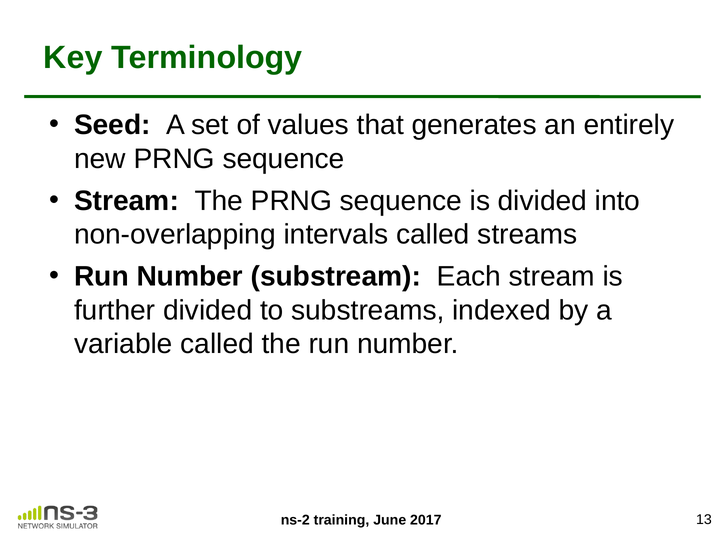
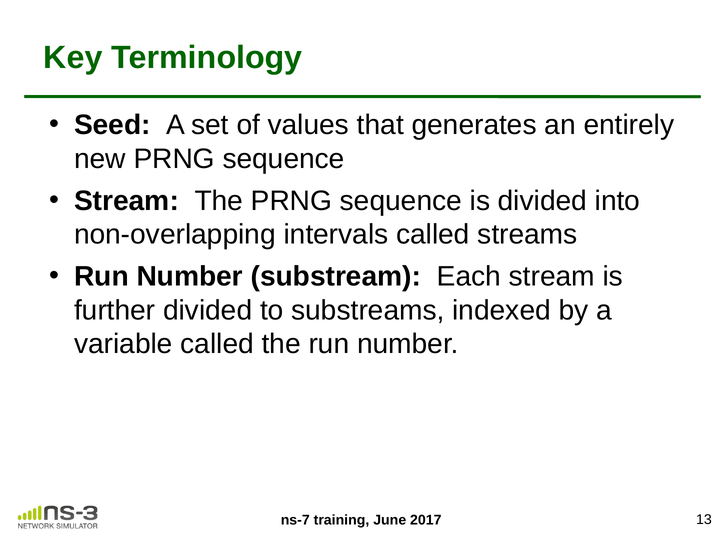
ns-2: ns-2 -> ns-7 (295, 521)
